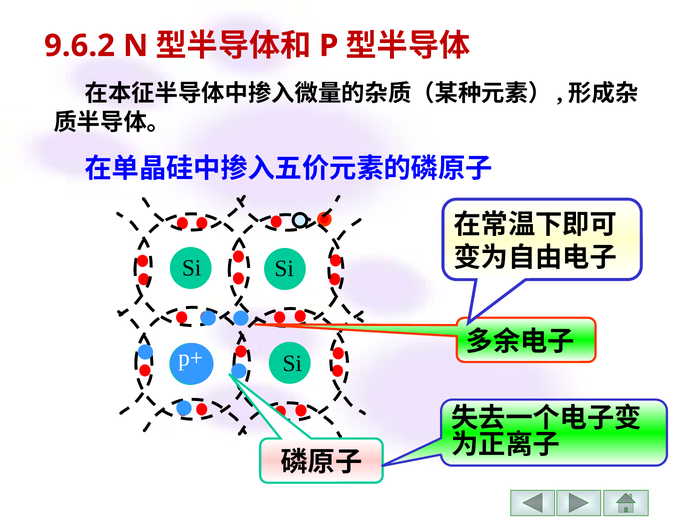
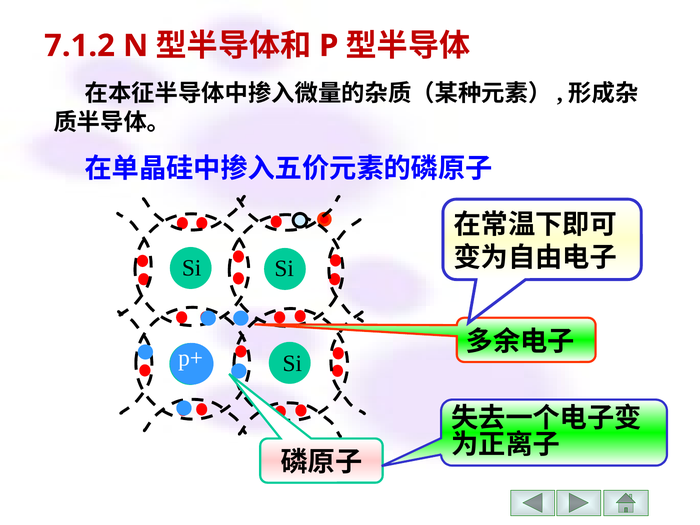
9.6.2: 9.6.2 -> 7.1.2 (79, 46)
